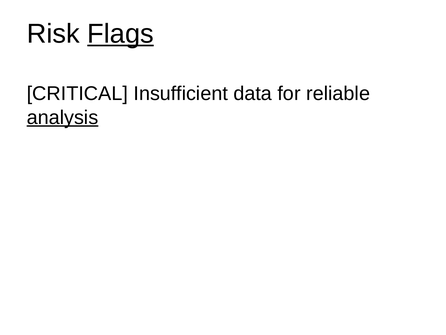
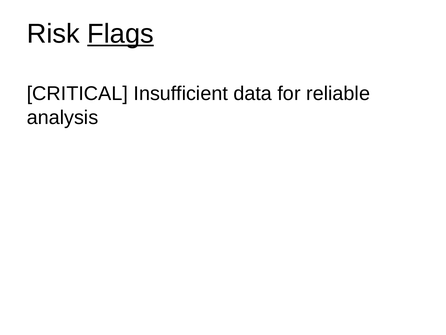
analysis underline: present -> none (63, 117)
